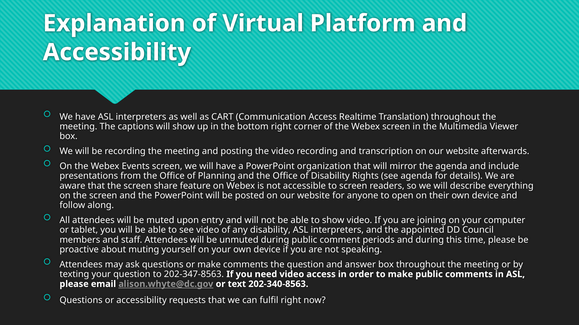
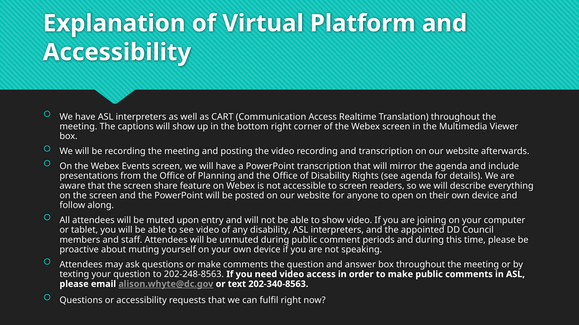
PowerPoint organization: organization -> transcription (324, 167)
202-347-8563: 202-347-8563 -> 202-248-8563 (194, 275)
